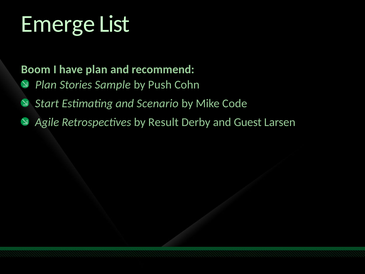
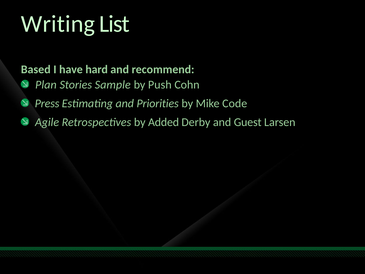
Emerge: Emerge -> Writing (58, 24)
Boom: Boom -> Based (36, 69)
have plan: plan -> hard (97, 69)
Start: Start -> Press (47, 103)
Scenario: Scenario -> Priorities (158, 103)
Result: Result -> Added (164, 122)
